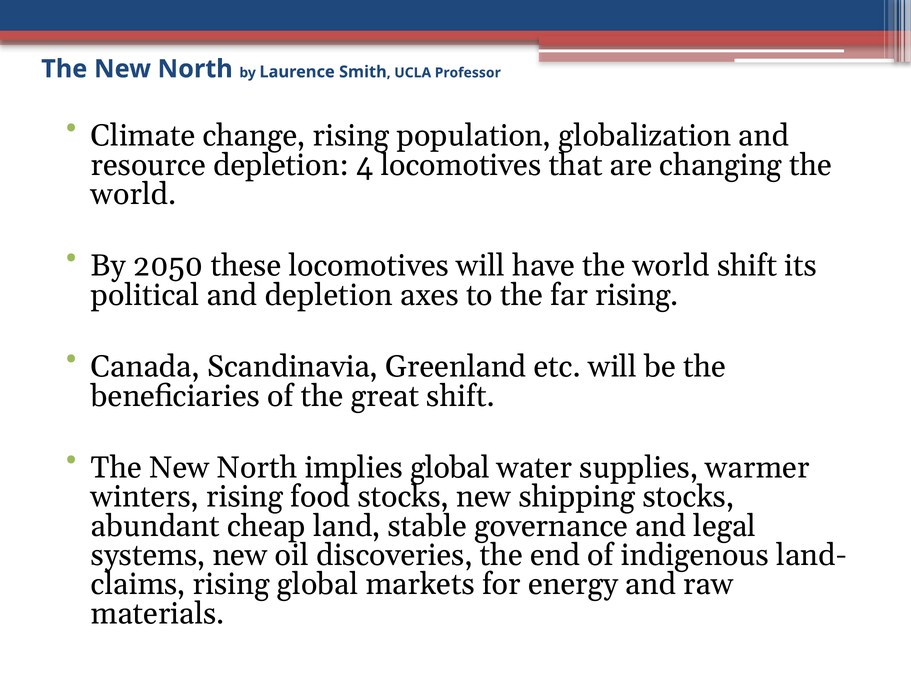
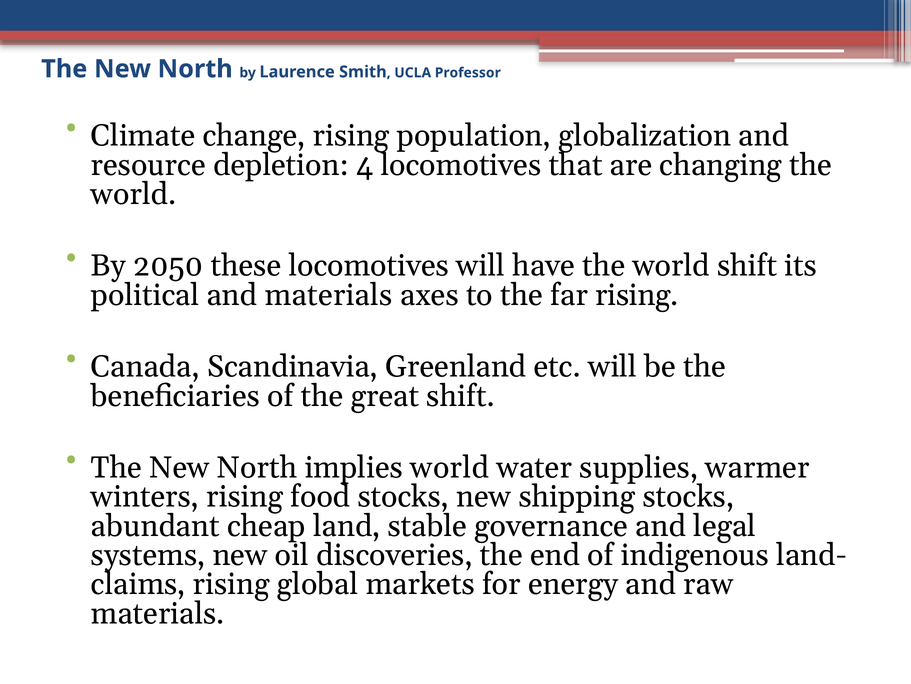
and depletion: depletion -> materials (329, 295)
implies global: global -> world (450, 467)
